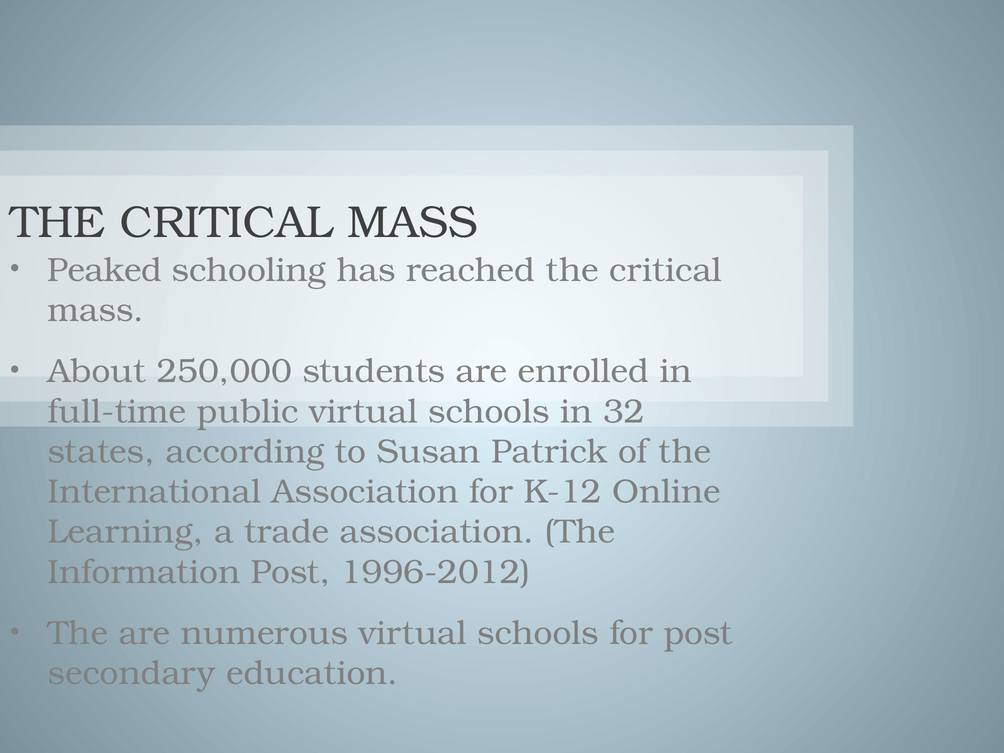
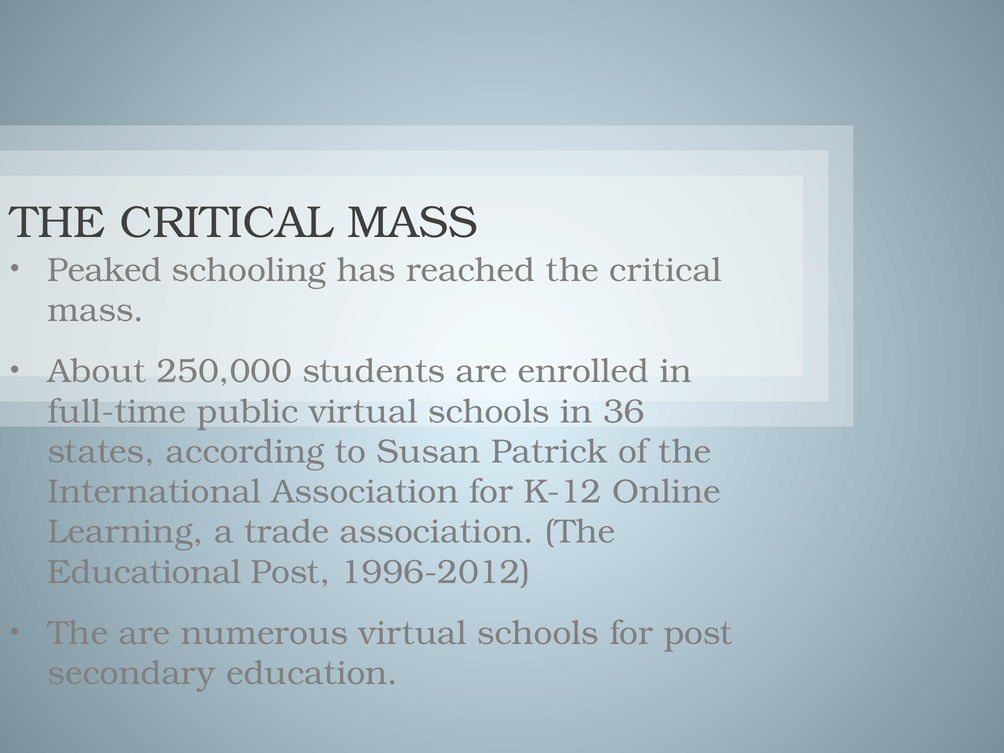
32: 32 -> 36 (624, 411)
Information: Information -> Educational (144, 572)
